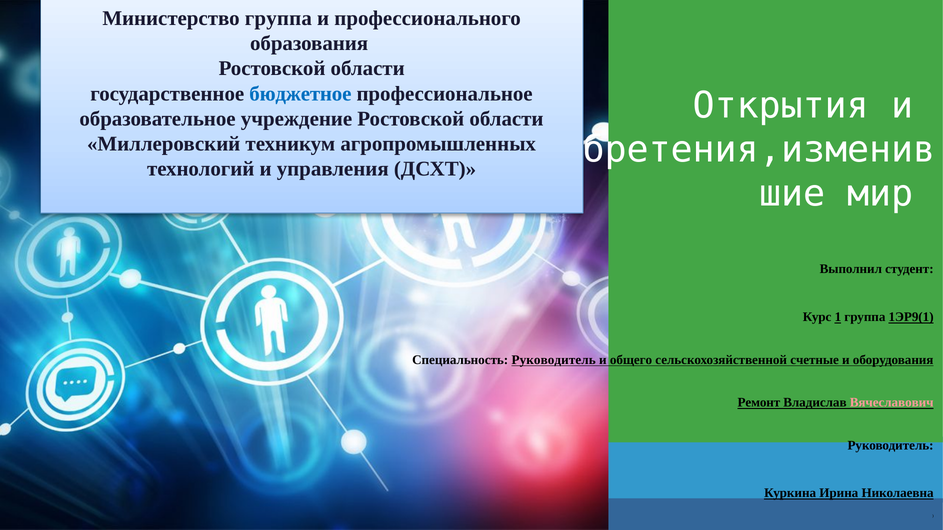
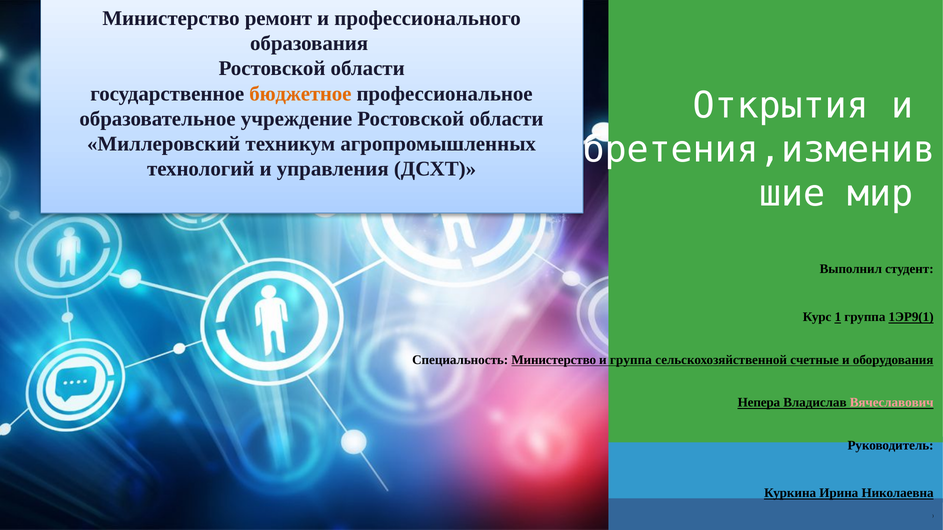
Министерство группа: группа -> ремонт (278, 18)
бюджетное colour: blue -> orange (300, 94)
Специальность Руководитель: Руководитель -> Министерство (554, 360)
и общего: общего -> группа (631, 360)
Ремонт: Ремонт -> Непера (759, 403)
